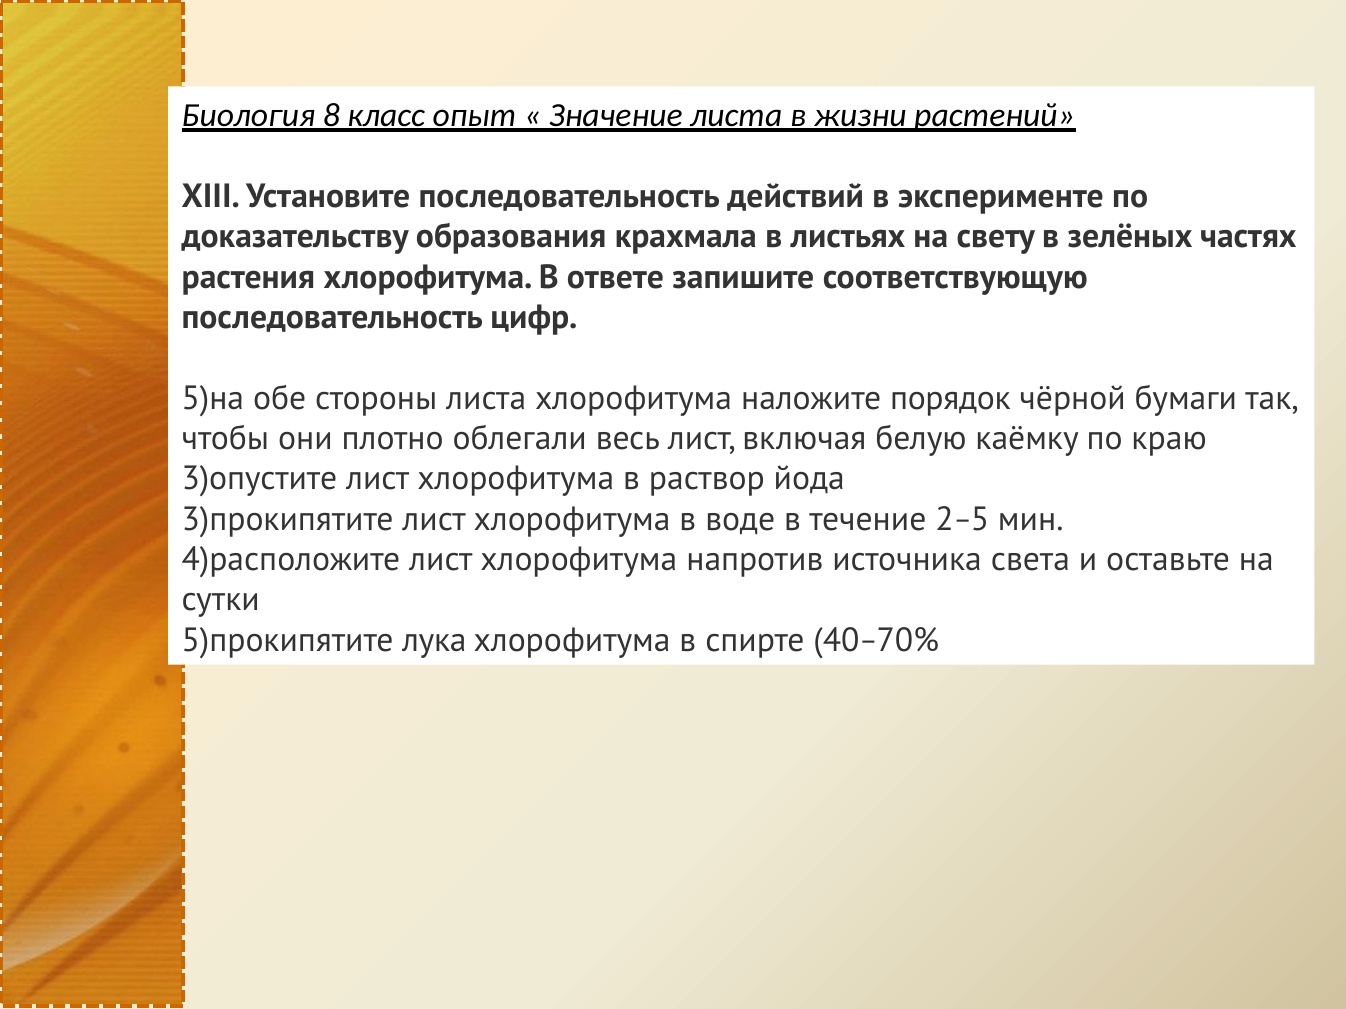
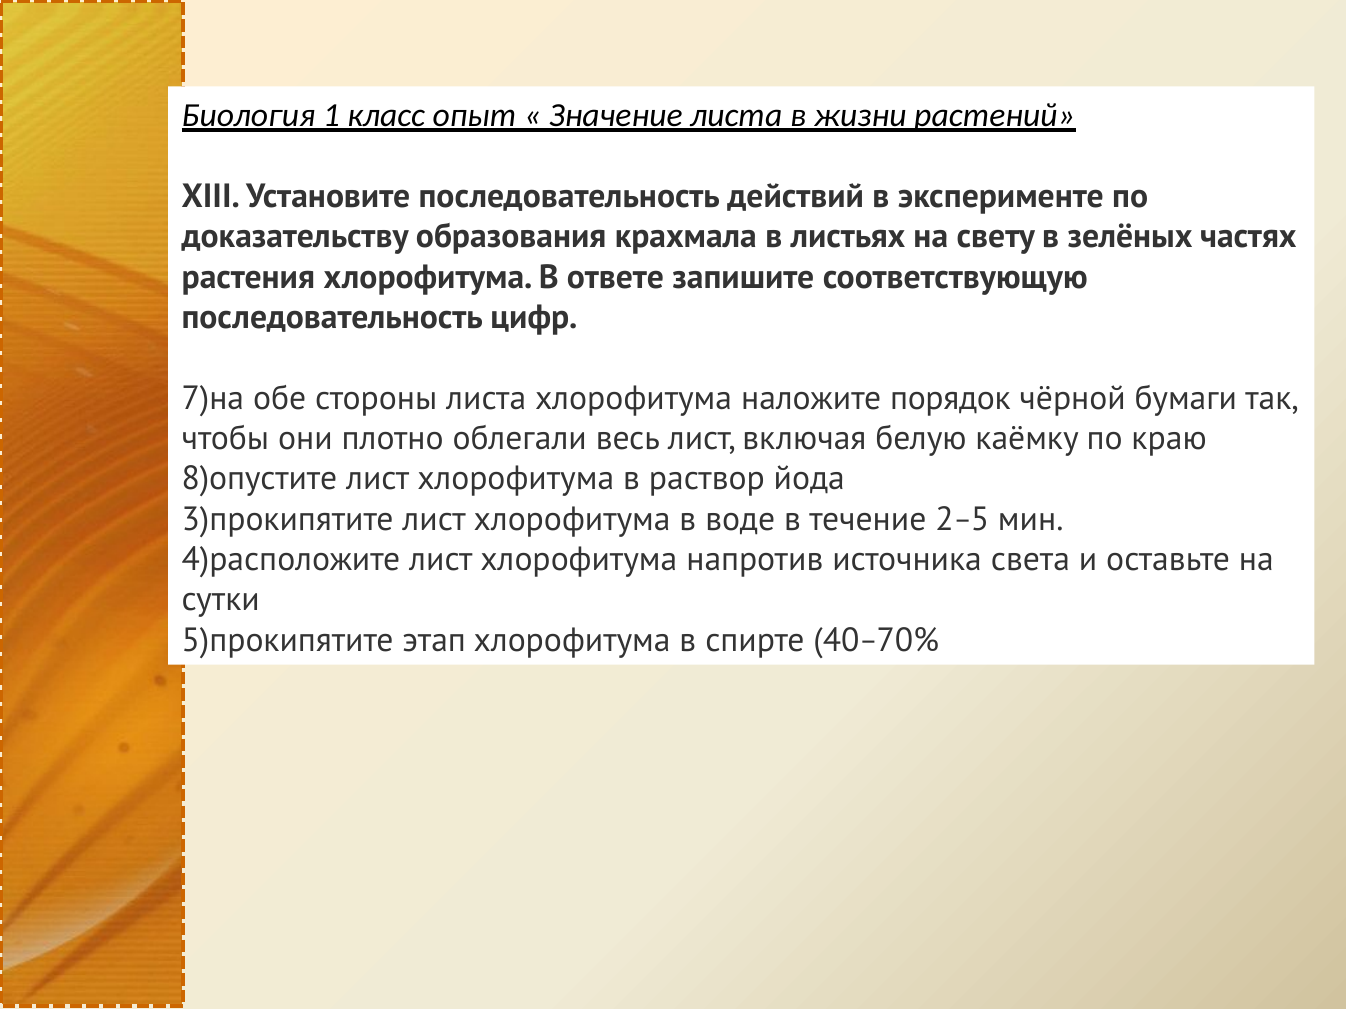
8: 8 -> 1 (331, 116)
5)на: 5)на -> 7)на (213, 398)
3)опустите: 3)опустите -> 8)опустите (259, 479)
лука: лука -> этап (434, 640)
